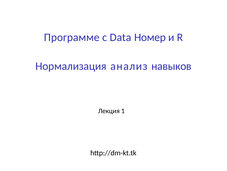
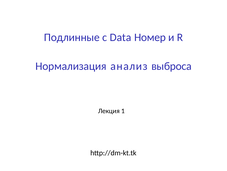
Программе: Программе -> Подлинные (72, 37)
навыков: навыков -> выброса (171, 66)
